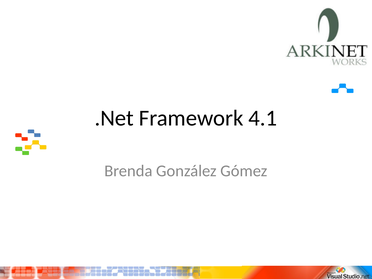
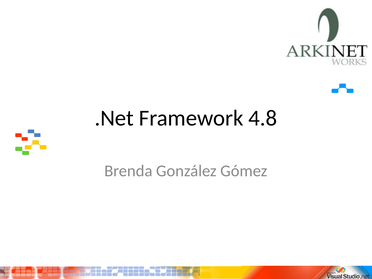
4.1: 4.1 -> 4.8 (263, 118)
